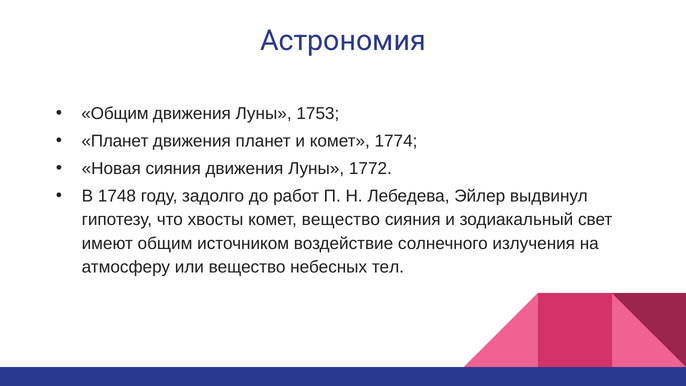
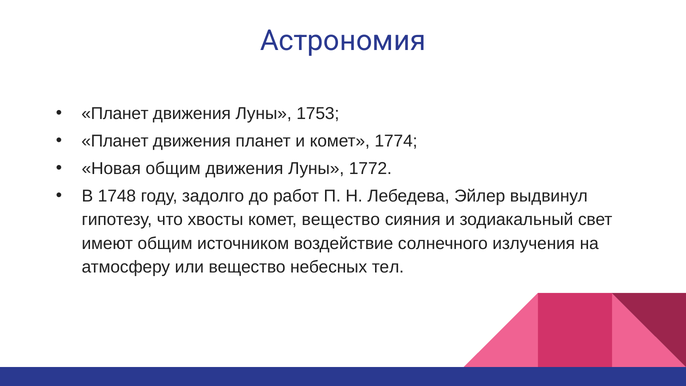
Общим: Общим -> Планет (115, 114)
Новая сияния: сияния -> общим (173, 169)
